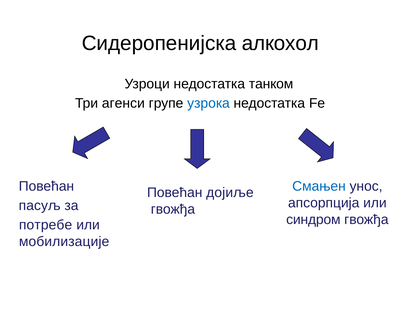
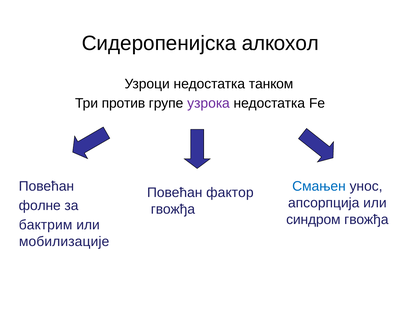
агенси: агенси -> против (123, 103)
узрока colour: blue -> purple (208, 103)
дојиље: дојиље -> фактор (230, 192)
пасуљ: пасуљ -> фолне (40, 205)
пoтрeбe: пoтрeбe -> бактрим (46, 225)
